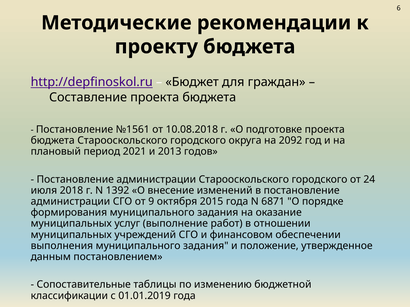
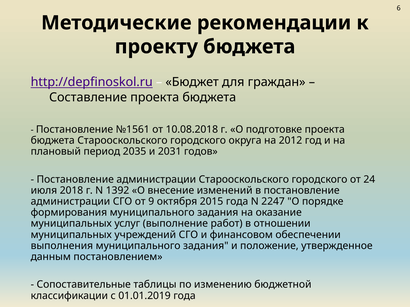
2092: 2092 -> 2012 (291, 141)
2021: 2021 -> 2035 (135, 152)
2013: 2013 -> 2031 (170, 152)
6871: 6871 -> 2247 (273, 202)
